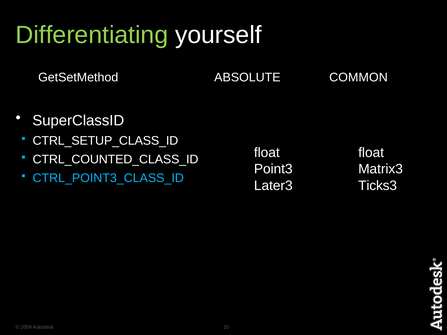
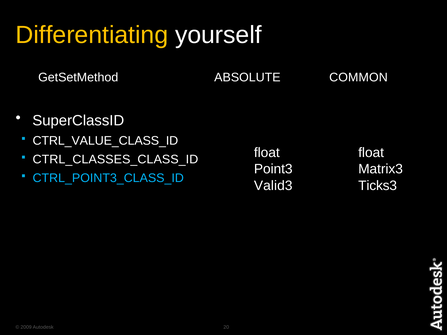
Differentiating colour: light green -> yellow (92, 35)
CTRL_SETUP_CLASS_ID: CTRL_SETUP_CLASS_ID -> CTRL_VALUE_CLASS_ID (105, 141)
CTRL_COUNTED_CLASS_ID: CTRL_COUNTED_CLASS_ID -> CTRL_CLASSES_CLASS_ID (115, 160)
Later3: Later3 -> Valid3 (273, 186)
